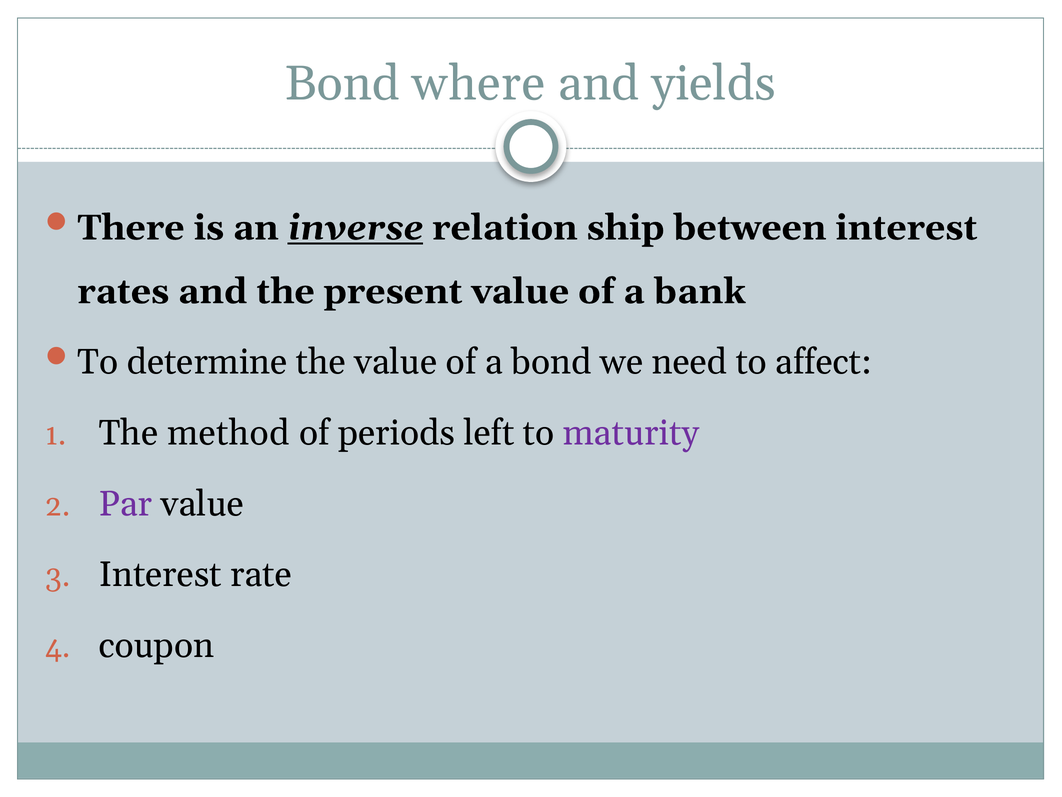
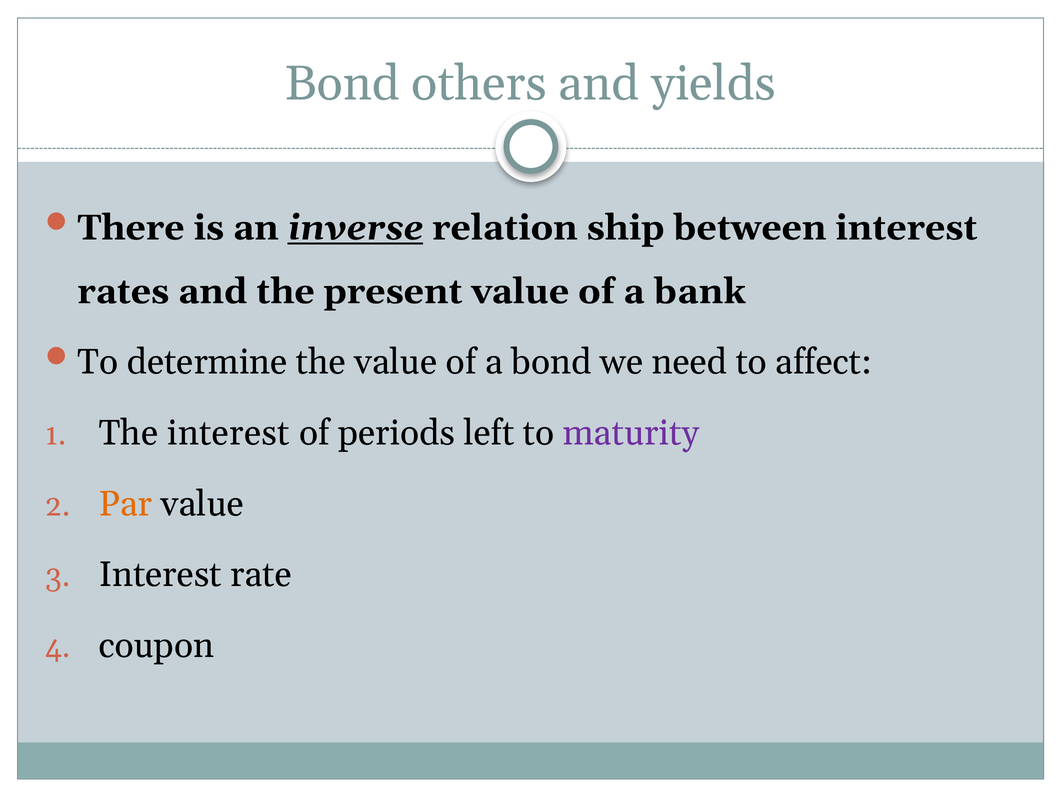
where: where -> others (479, 84)
The method: method -> interest (228, 433)
Par colour: purple -> orange (125, 504)
